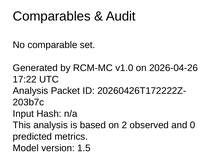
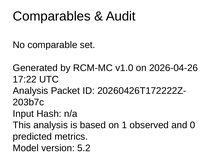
2: 2 -> 1 (124, 125)
1.5: 1.5 -> 5.2 (84, 148)
